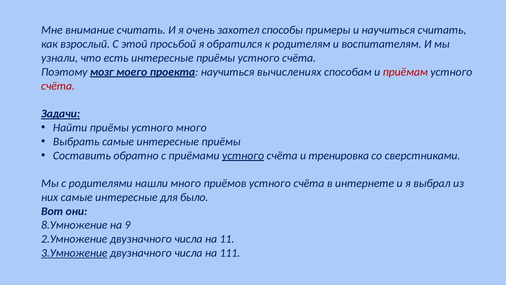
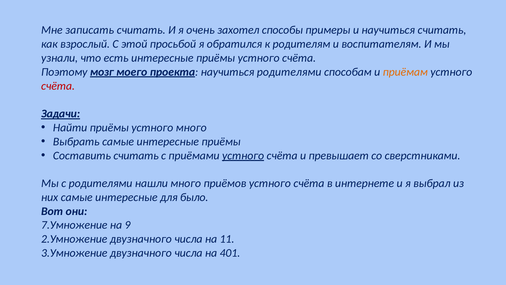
внимание: внимание -> записать (90, 30)
научиться вычислениях: вычислениях -> родителями (289, 72)
приёмам colour: red -> orange (405, 72)
Составить обратно: обратно -> считать (136, 155)
тренировка: тренировка -> превышает (339, 155)
8.Умножение: 8.Умножение -> 7.Умножение (74, 225)
3.Умножение underline: present -> none (74, 253)
111: 111 -> 401 (230, 253)
